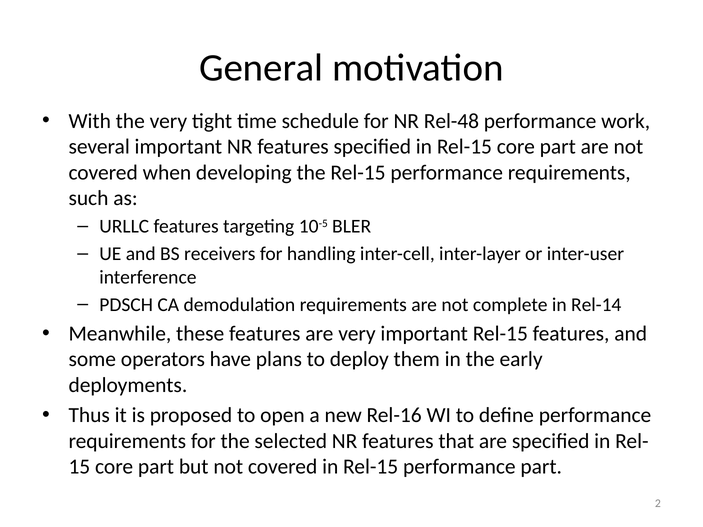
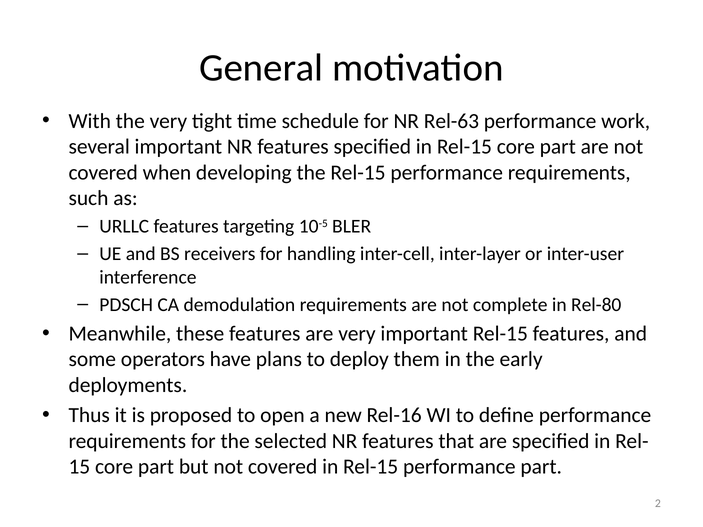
Rel-48: Rel-48 -> Rel-63 (451, 121)
Rel-14: Rel-14 -> Rel-80 (596, 305)
